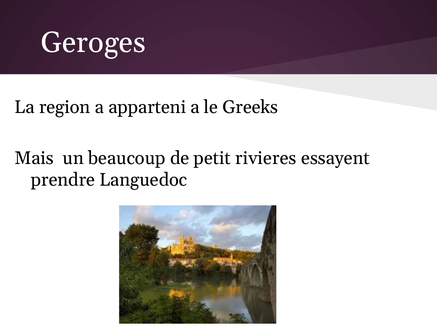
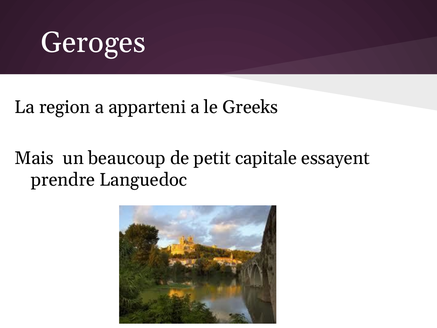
rivieres: rivieres -> capitale (266, 158)
